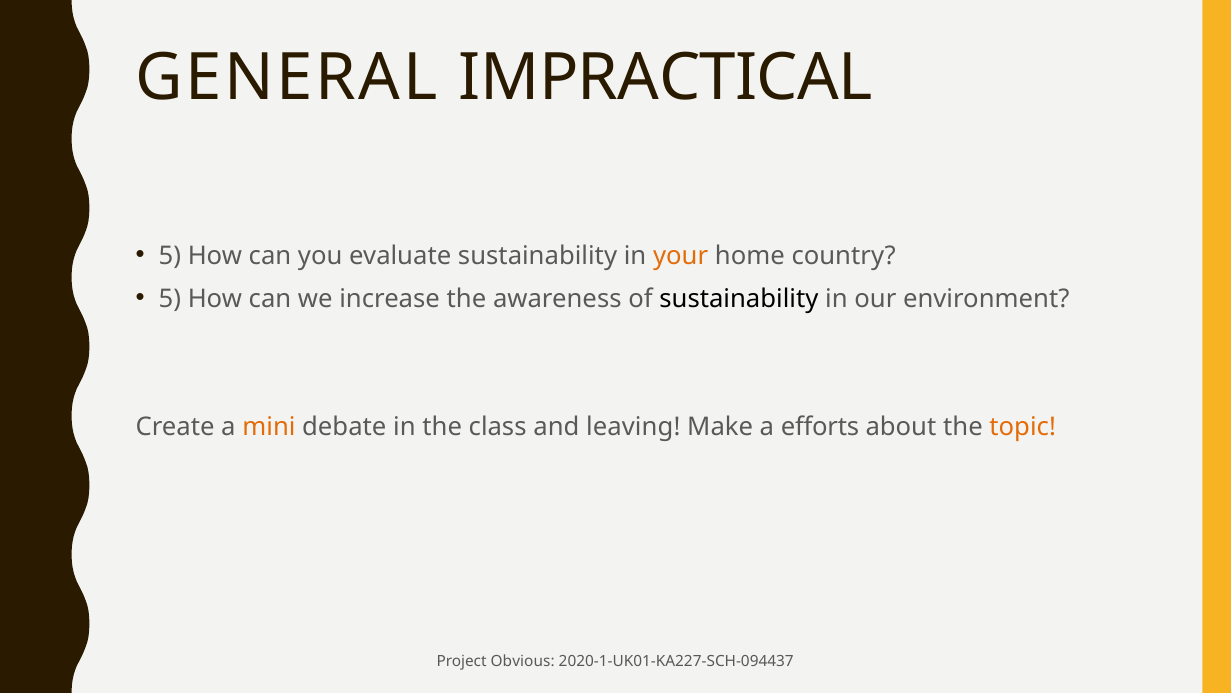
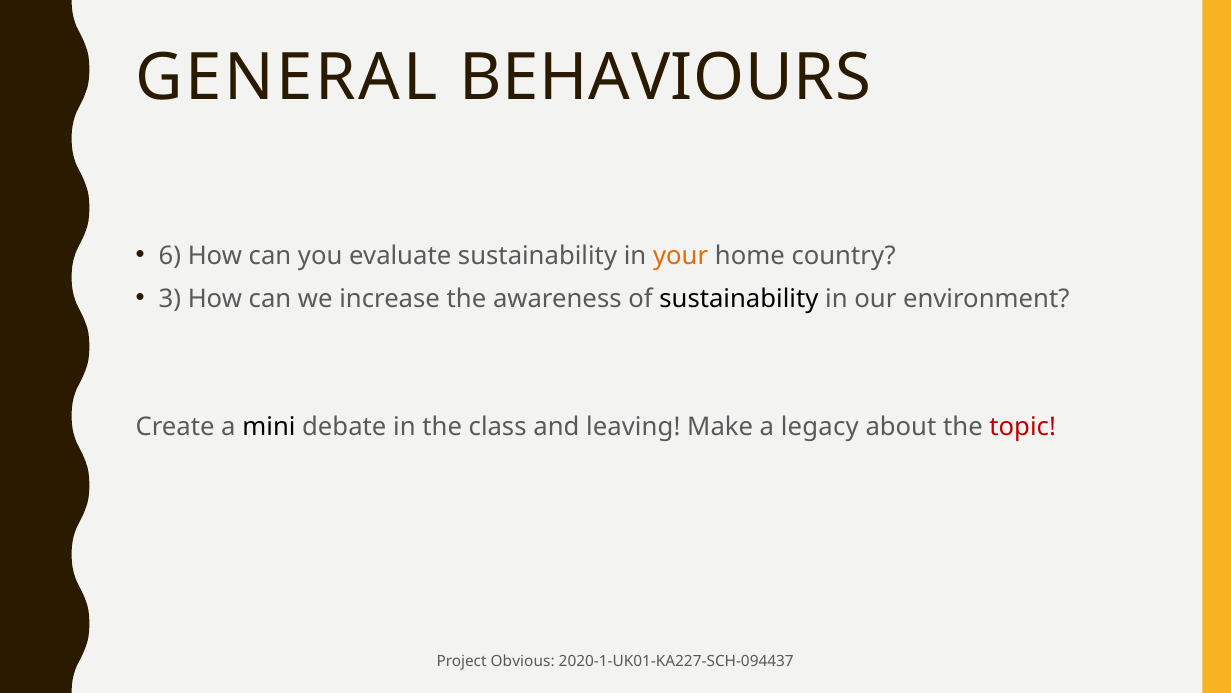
IMPRACTICAL: IMPRACTICAL -> BEHAVIOURS (665, 78)
5: 5 -> 6 (170, 256)
5: 5 -> 3 (170, 298)
mini colour: orange -> black (269, 427)
efforts: efforts -> legacy (820, 427)
topic colour: orange -> red (1023, 427)
